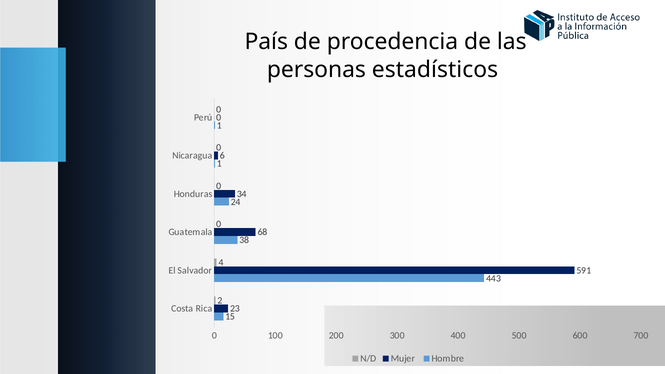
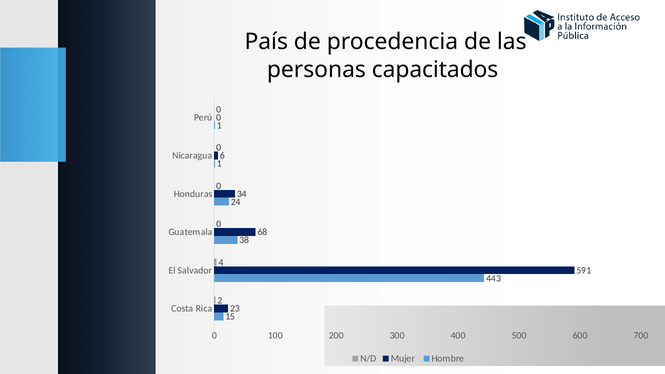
estadísticos: estadísticos -> capacitados (435, 70)
